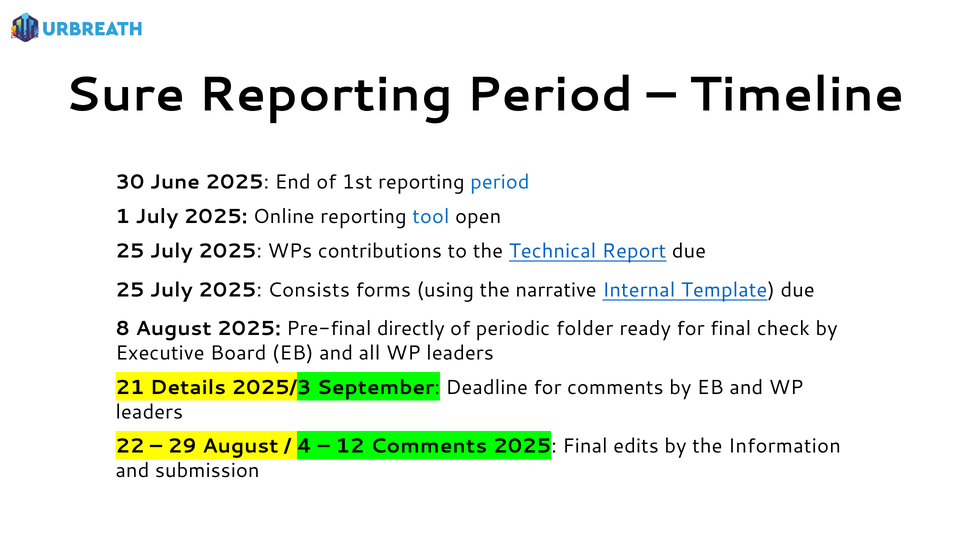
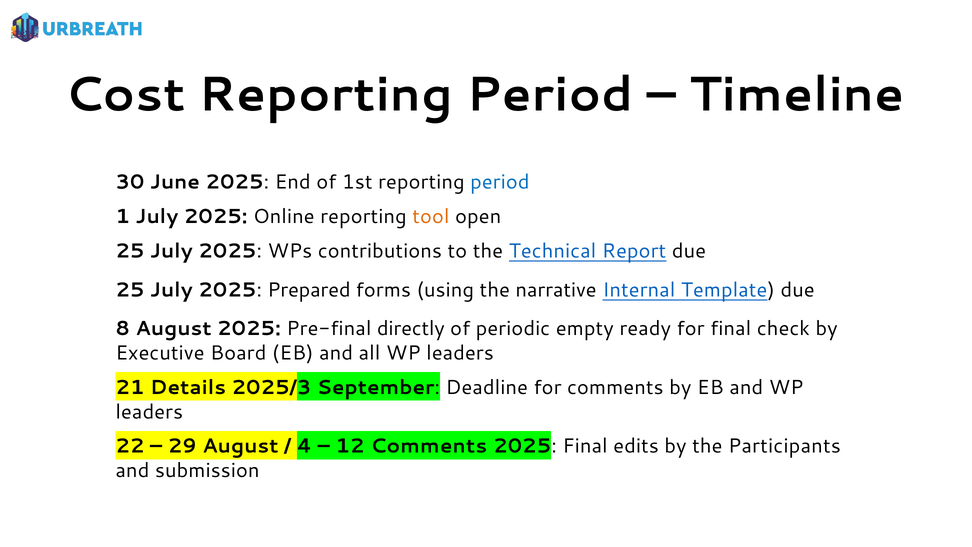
Sure: Sure -> Cost (125, 95)
tool colour: blue -> orange (431, 216)
Consists: Consists -> Prepared (309, 290)
folder: folder -> empty (585, 329)
Information: Information -> Participants (784, 446)
